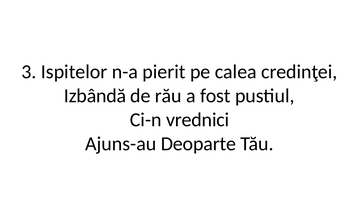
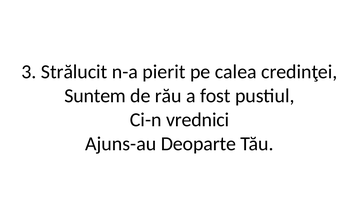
Ispitelor: Ispitelor -> Strălucit (74, 72)
Izbândă: Izbândă -> Suntem (95, 96)
